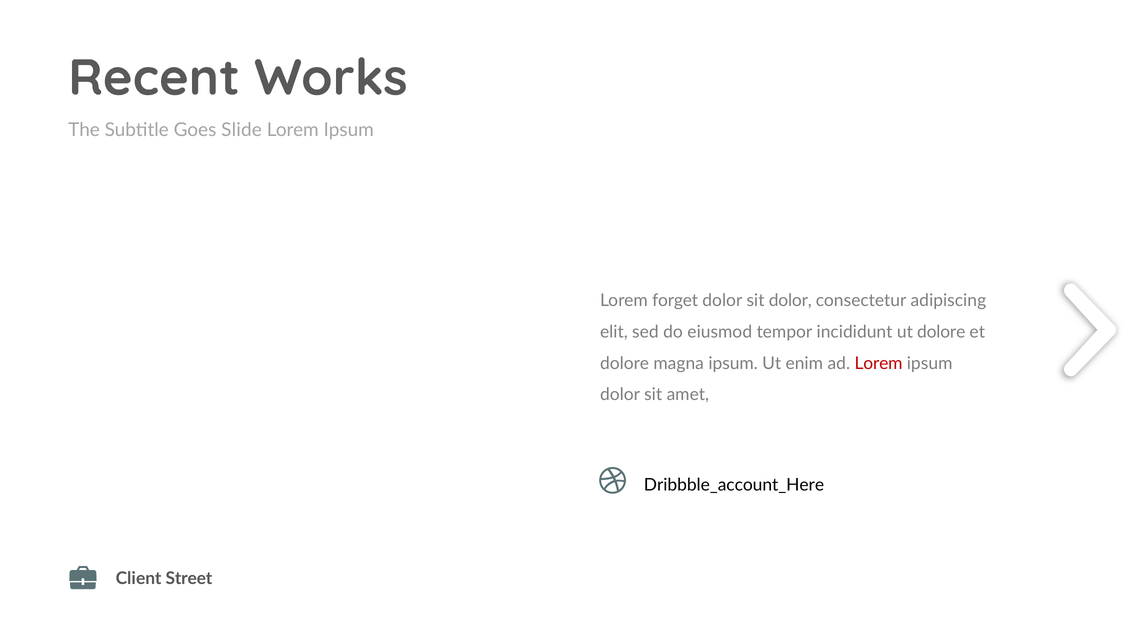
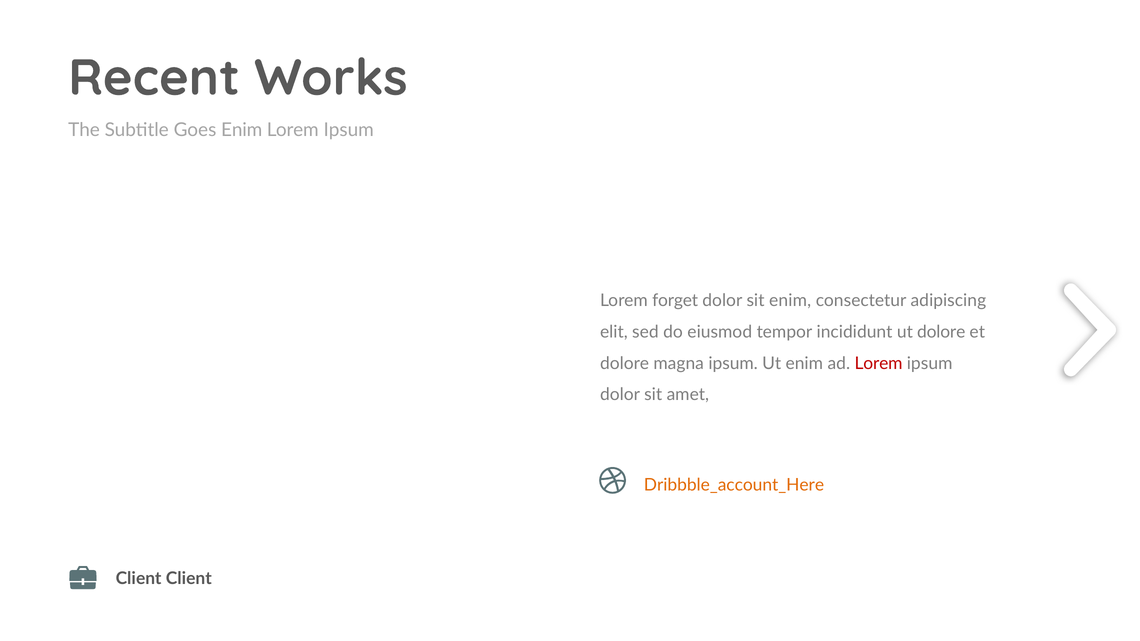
Goes Slide: Slide -> Enim (242, 130)
sit dolor: dolor -> enim (790, 301)
Dribbble_account_Here colour: black -> orange (734, 485)
Client Street: Street -> Client (189, 579)
